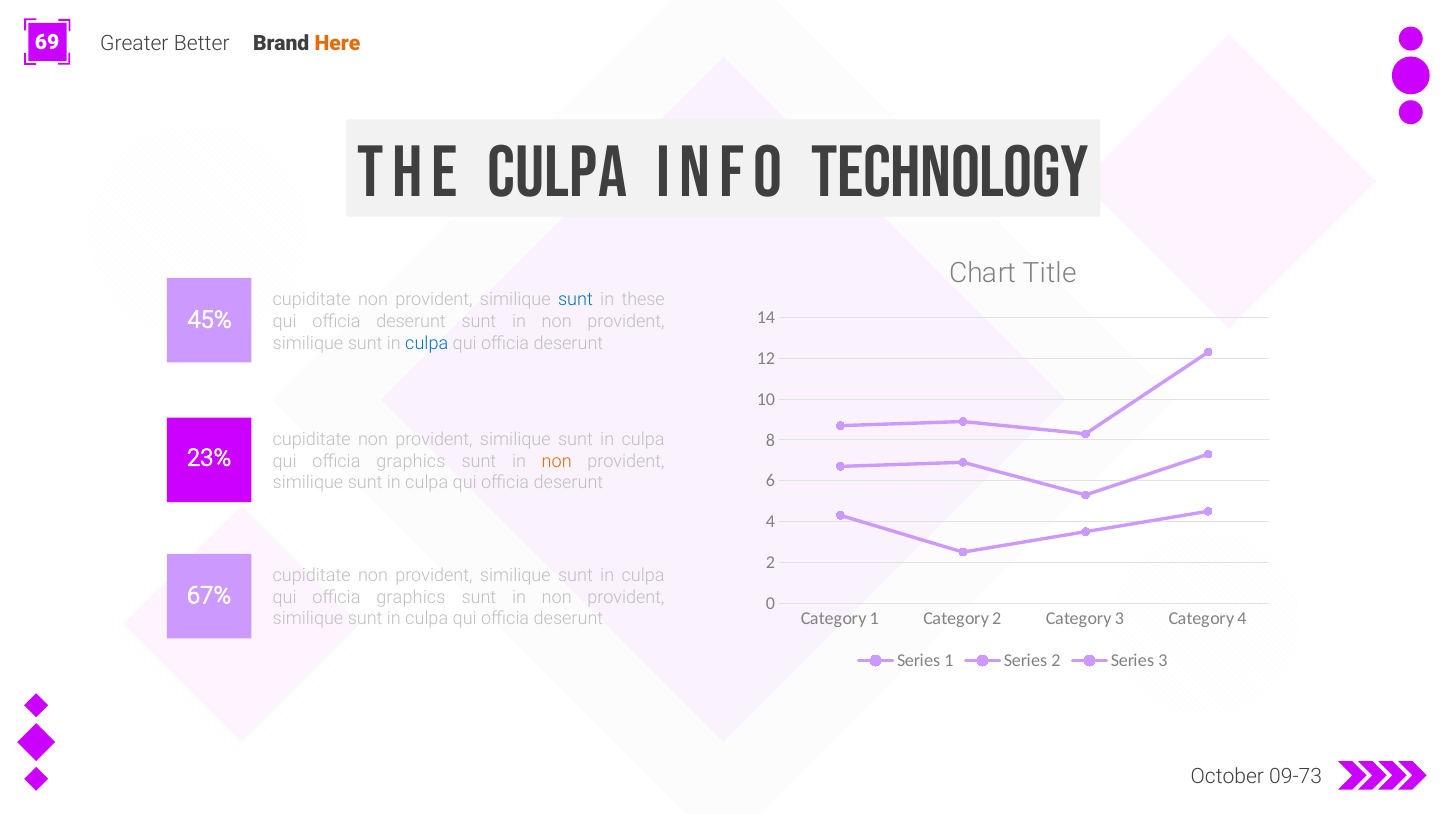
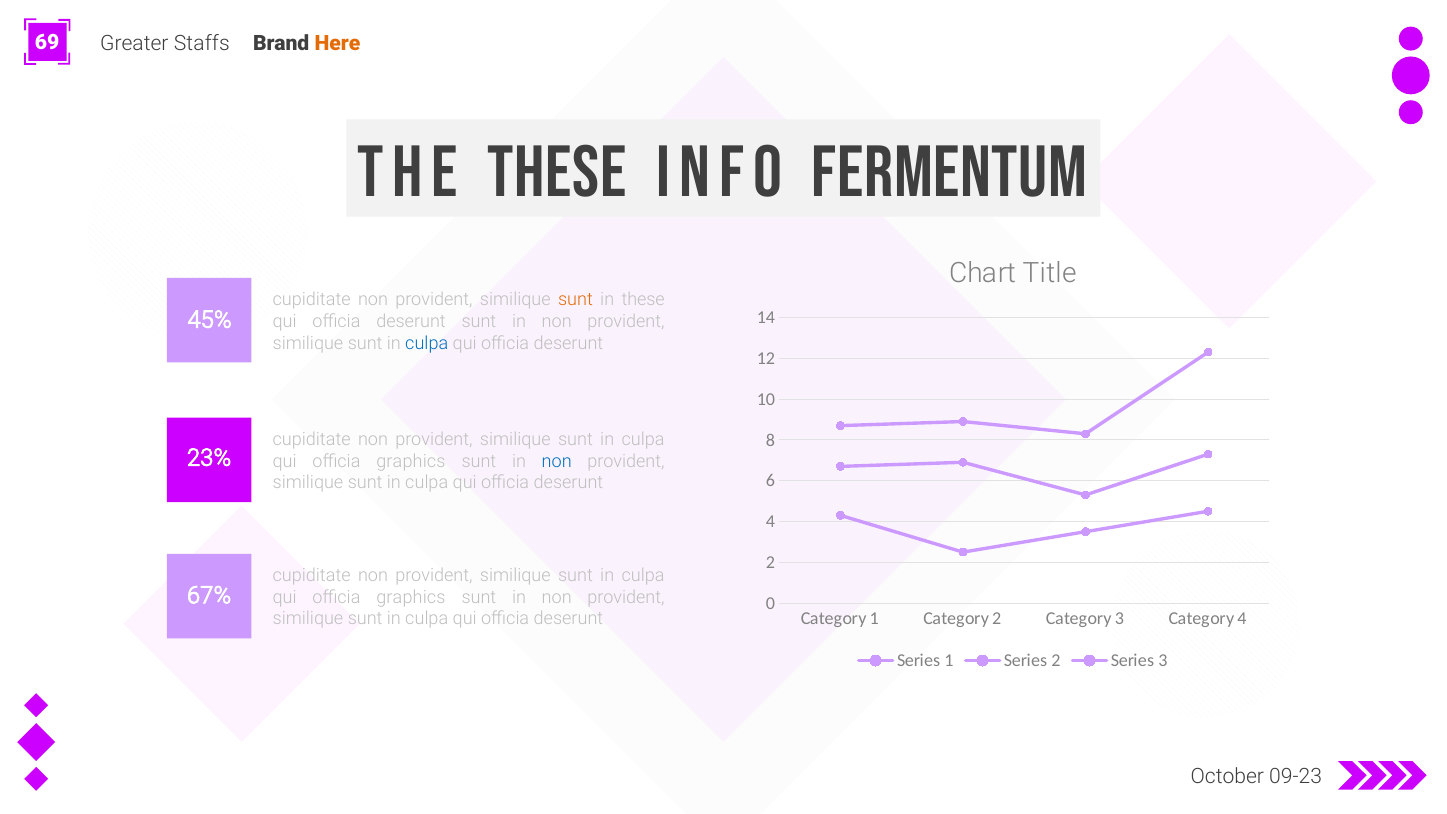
Better: Better -> Staffs (202, 43)
The culpa: culpa -> these (557, 173)
technology: technology -> fermentum (950, 173)
sunt colour: blue -> orange (575, 300)
non colour: orange -> blue (557, 461)
09-73: 09-73 -> 09-23 (1296, 777)
